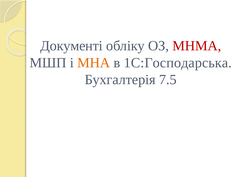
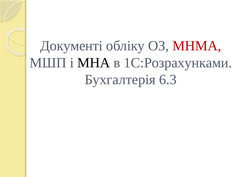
МНА colour: orange -> black (94, 63)
1С:Господарська: 1С:Господарська -> 1С:Розрахунками (178, 63)
7.5: 7.5 -> 6.3 (168, 80)
